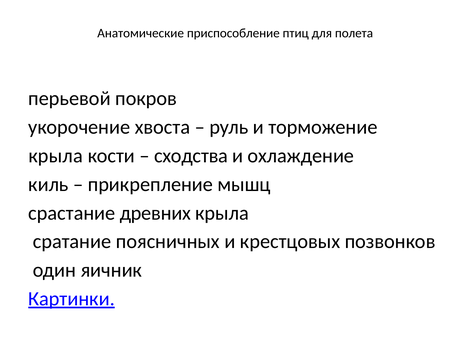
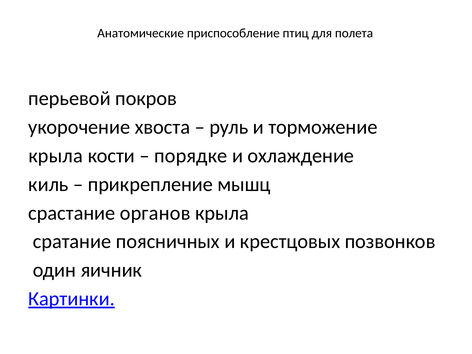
сходства: сходства -> порядке (191, 156)
древних: древних -> органов (155, 213)
